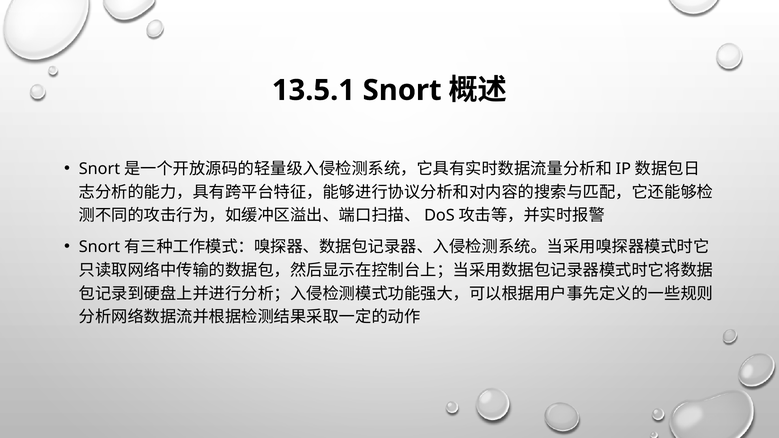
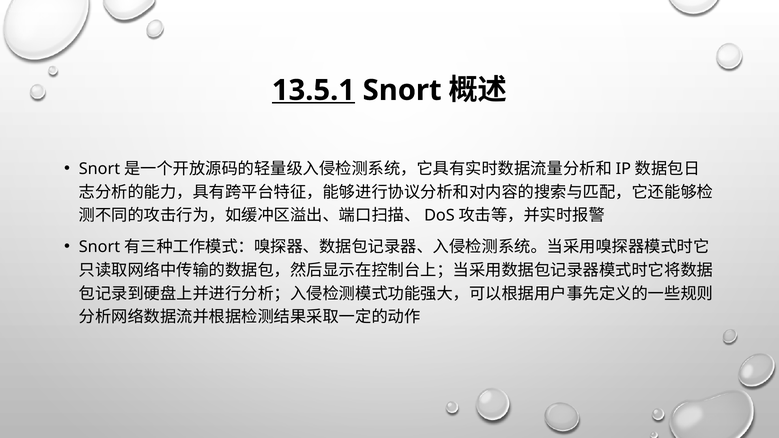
13.5.1 underline: none -> present (313, 90)
